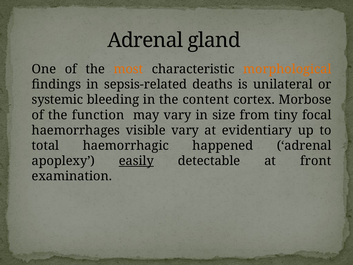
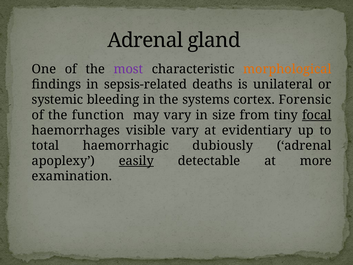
most colour: orange -> purple (128, 69)
content: content -> systems (206, 100)
Morbose: Morbose -> Forensic (305, 100)
focal underline: none -> present (317, 115)
happened: happened -> dubiously (223, 146)
front: front -> more (316, 161)
